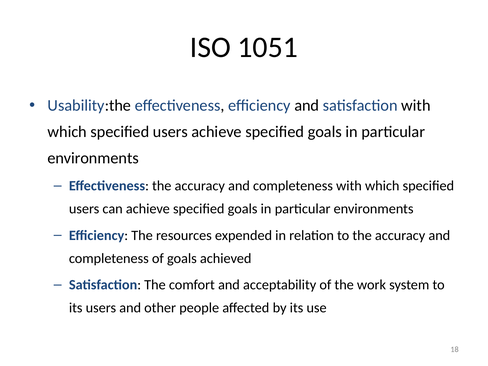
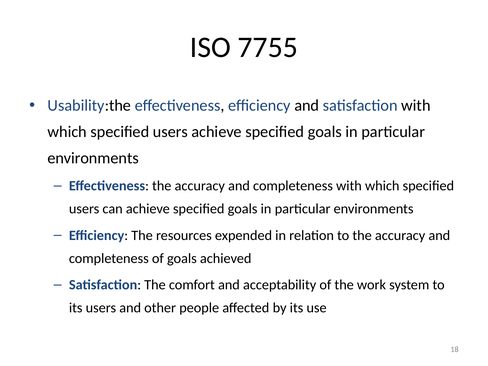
1051: 1051 -> 7755 (268, 47)
